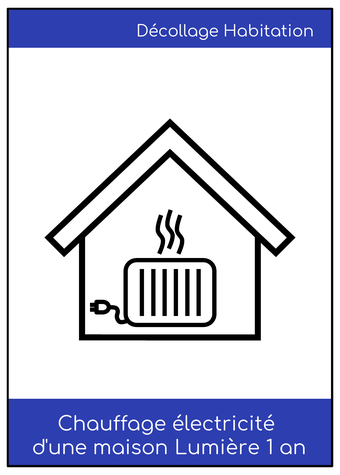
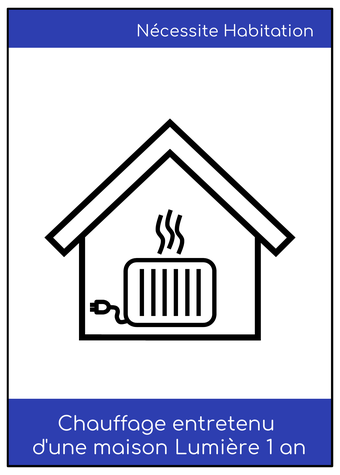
Décollage: Décollage -> Nécessite (178, 31)
électricité: électricité -> entretenu (224, 425)
